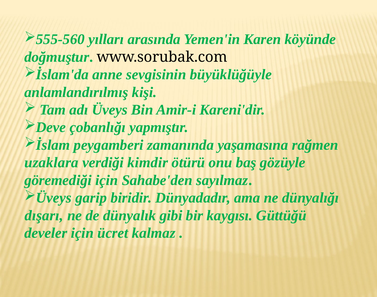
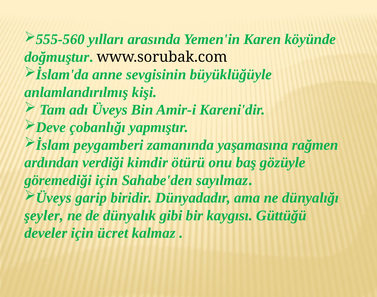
uzaklara: uzaklara -> ardından (52, 163)
dışarı: dışarı -> şeyler (44, 215)
